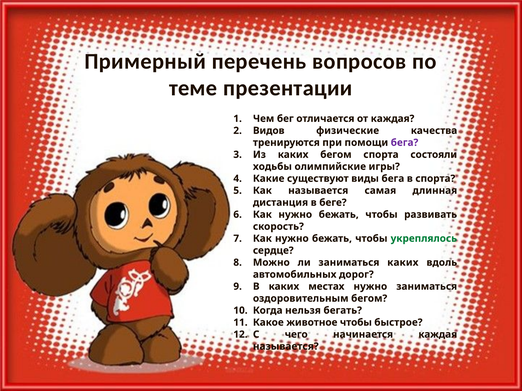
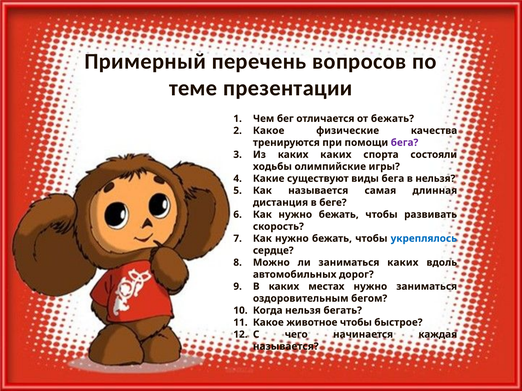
от каждая: каждая -> бежать (392, 119)
Видов: Видов -> Какое (269, 131)
каких бегом: бегом -> каких (336, 155)
в спорта: спорта -> нельзя (435, 179)
укреплялось colour: green -> blue (424, 239)
